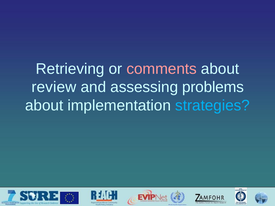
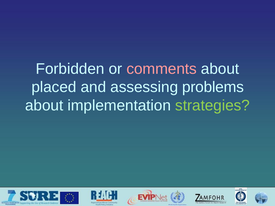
Retrieving: Retrieving -> Forbidden (70, 69)
review: review -> placed (54, 87)
strategies colour: light blue -> light green (213, 106)
